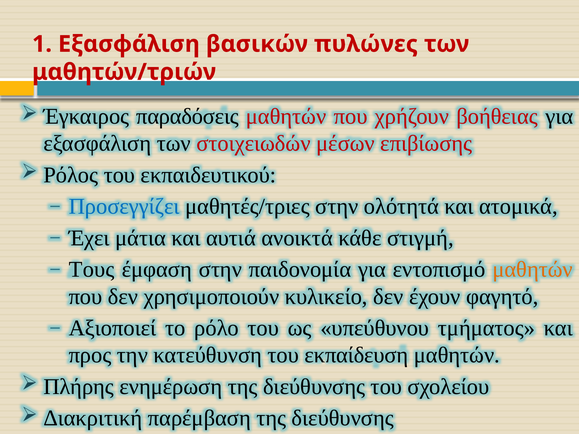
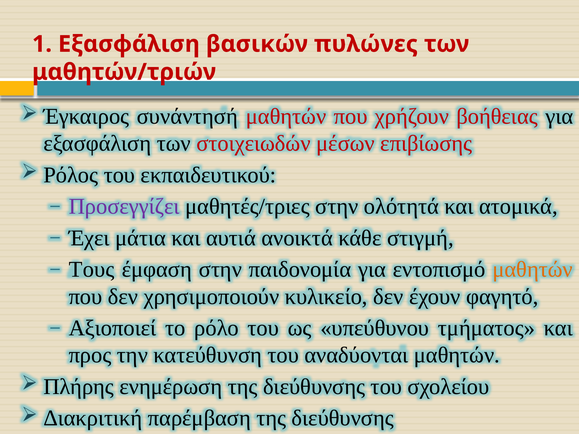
παραδόσεις: παραδόσεις -> συνάντησή (187, 116)
Προσεγγίζει colour: blue -> purple (124, 207)
εκπαίδευση: εκπαίδευση -> αναδύονται (356, 355)
